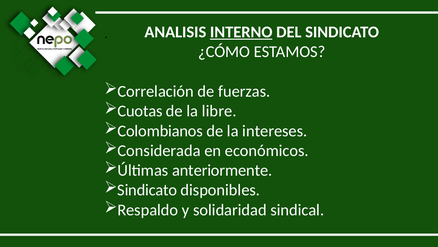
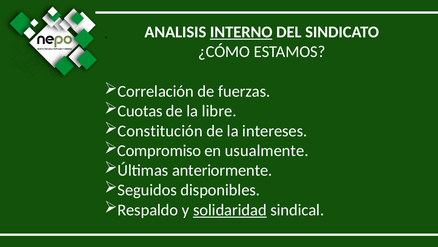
Colombianos: Colombianos -> Constitución (160, 131)
Considerada: Considerada -> Compromiso (159, 150)
económicos: económicos -> usualmente (267, 150)
Sindicato: Sindicato -> Seguidos (147, 190)
solidaridad underline: none -> present (230, 209)
